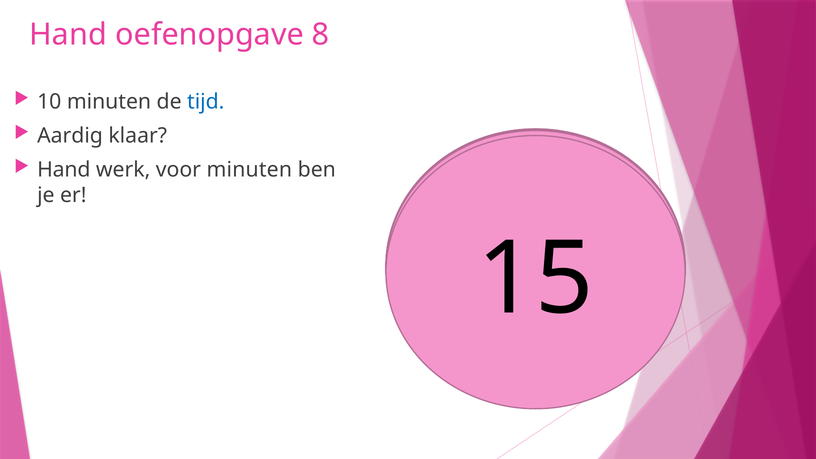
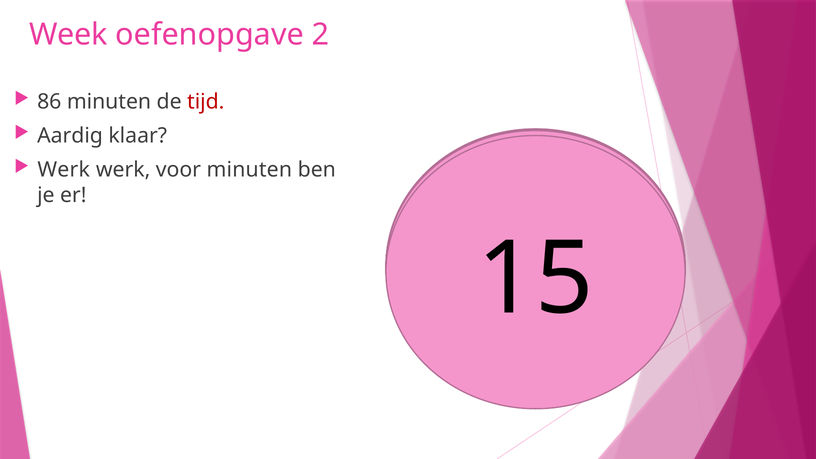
Hand: Hand -> Week (68, 35)
8: 8 -> 2 (321, 35)
10: 10 -> 86 (49, 102)
tijd colour: blue -> red (206, 102)
Hand: Hand -> Werk (64, 170)
